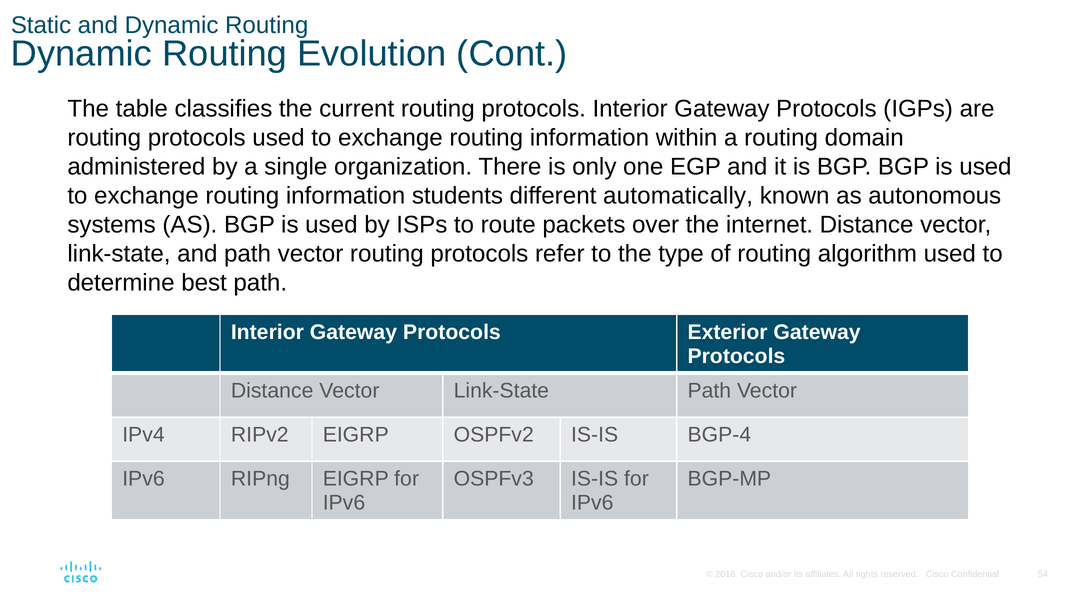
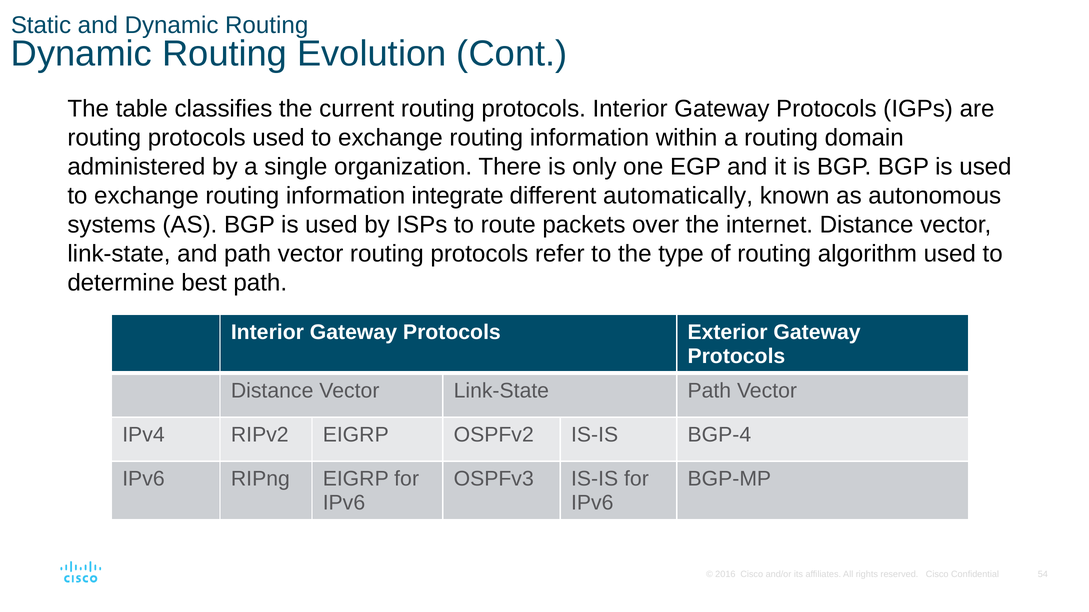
students: students -> integrate (458, 196)
